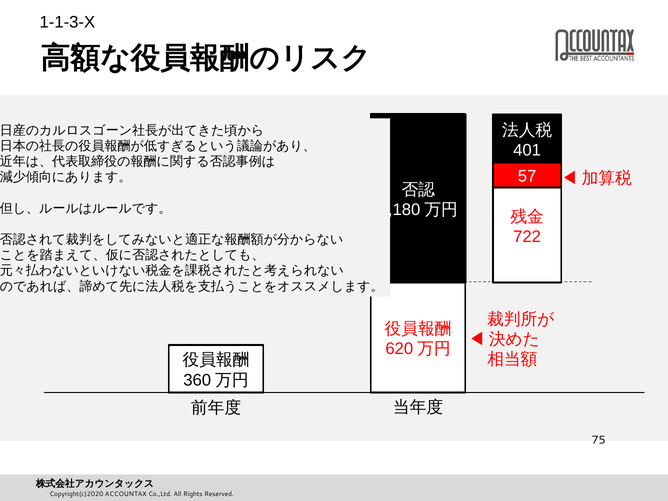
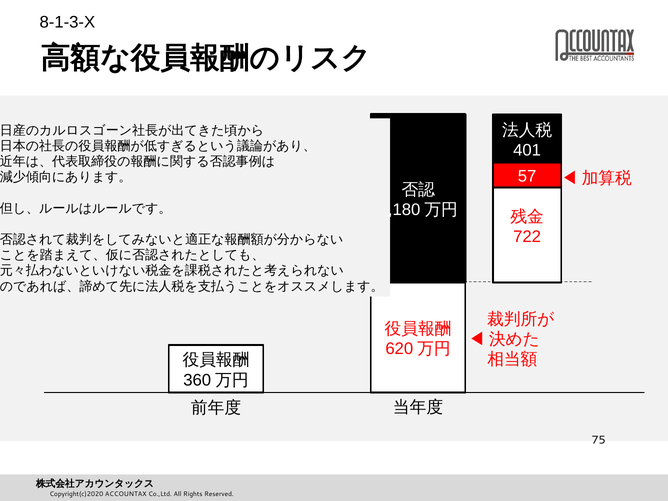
1-1-3-X: 1-1-3-X -> 8-1-3-X (67, 22)
